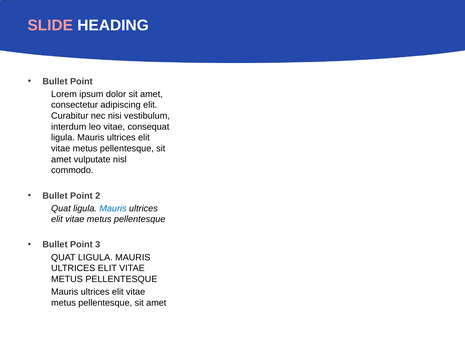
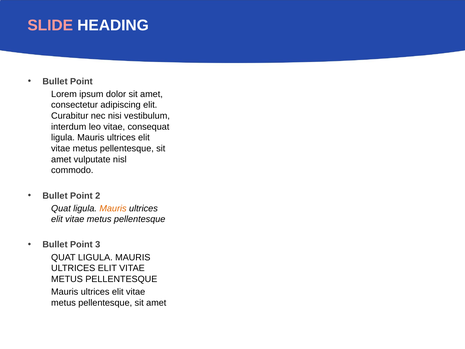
Mauris colour: blue -> orange (113, 208)
